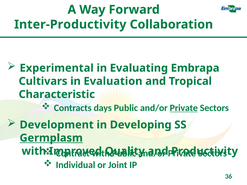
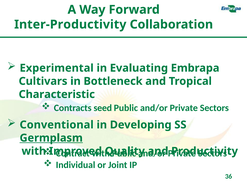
Evaluation: Evaluation -> Bottleneck (113, 81)
days: days -> seed (103, 108)
Private underline: present -> none (184, 108)
Development: Development -> Conventional (57, 125)
